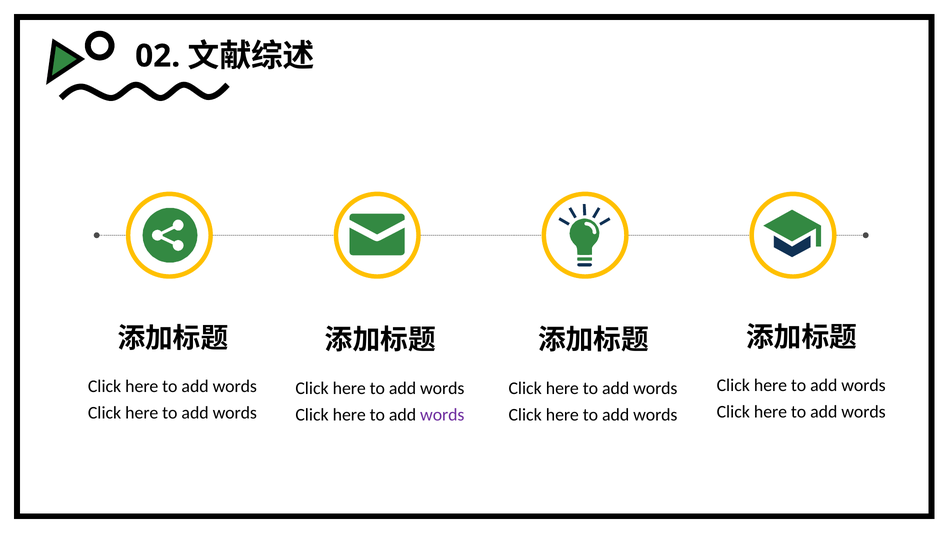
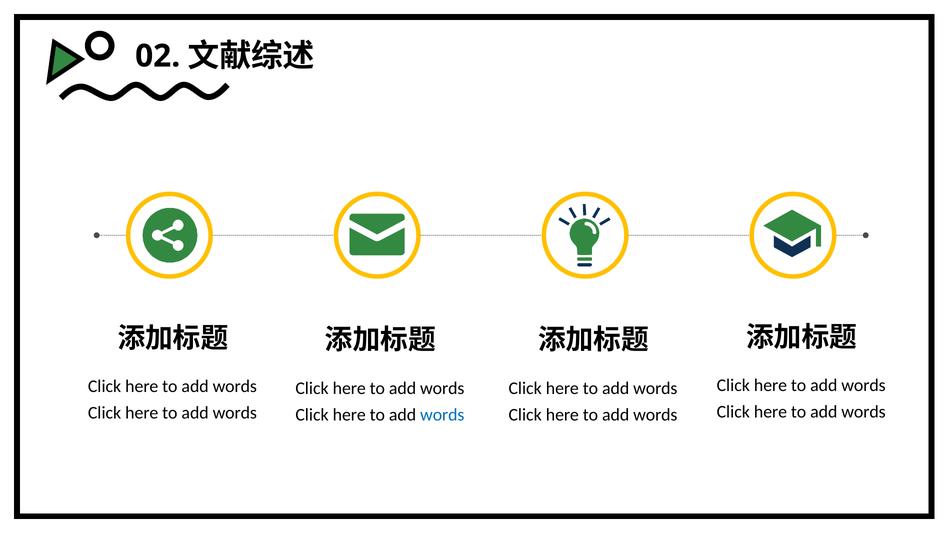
words colour: purple -> blue (442, 414)
